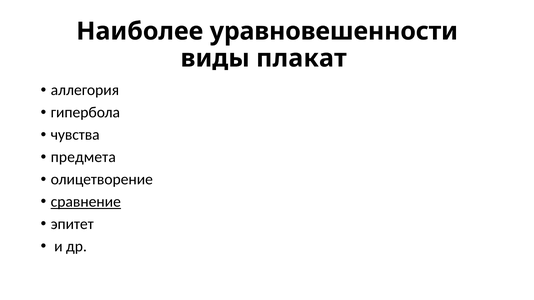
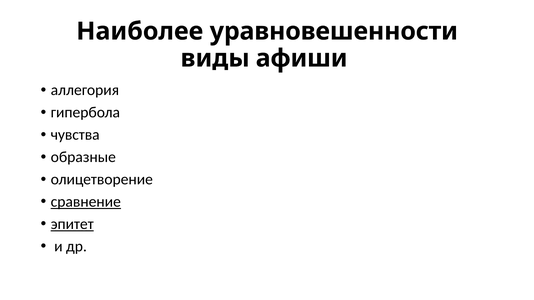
плакат: плакат -> афиши (302, 58)
предмета: предмета -> образные (83, 157)
эпитет underline: none -> present (72, 224)
